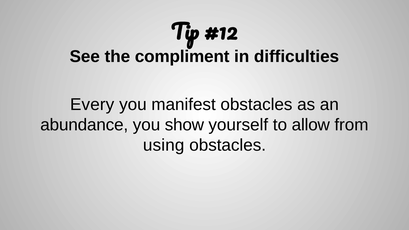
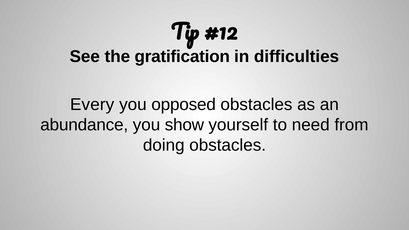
compliment: compliment -> gratification (182, 57)
manifest: manifest -> opposed (184, 104)
allow: allow -> need (311, 125)
using: using -> doing (164, 145)
